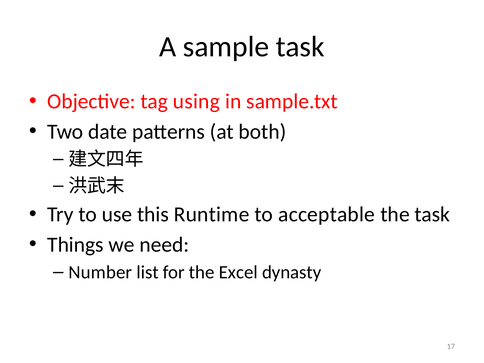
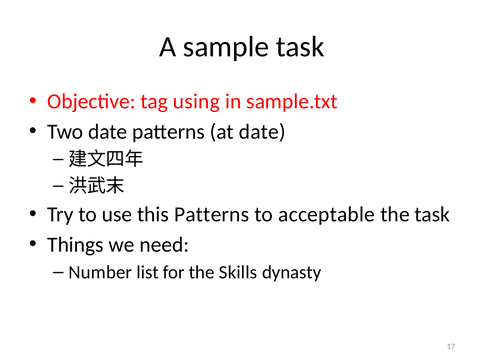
at both: both -> date (262, 132)
this Runtime: Runtime -> Patterns (212, 215)
Excel: Excel -> Skills (238, 272)
